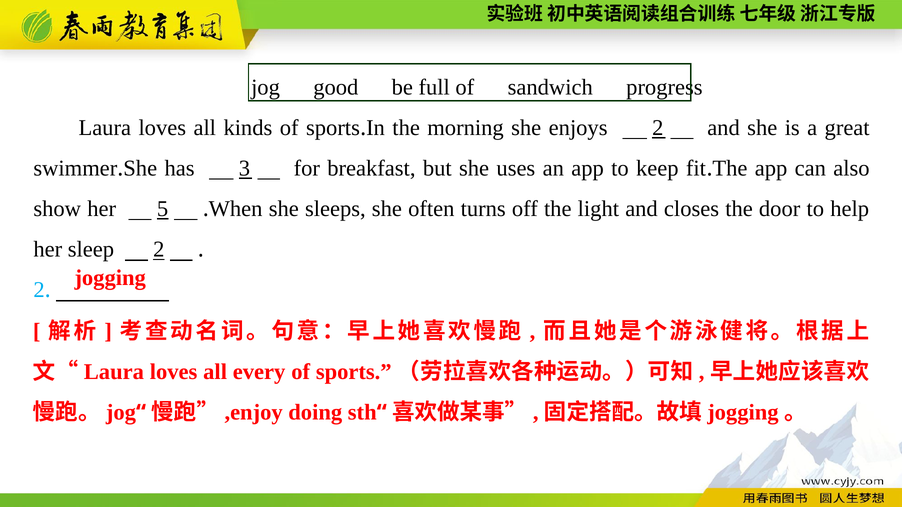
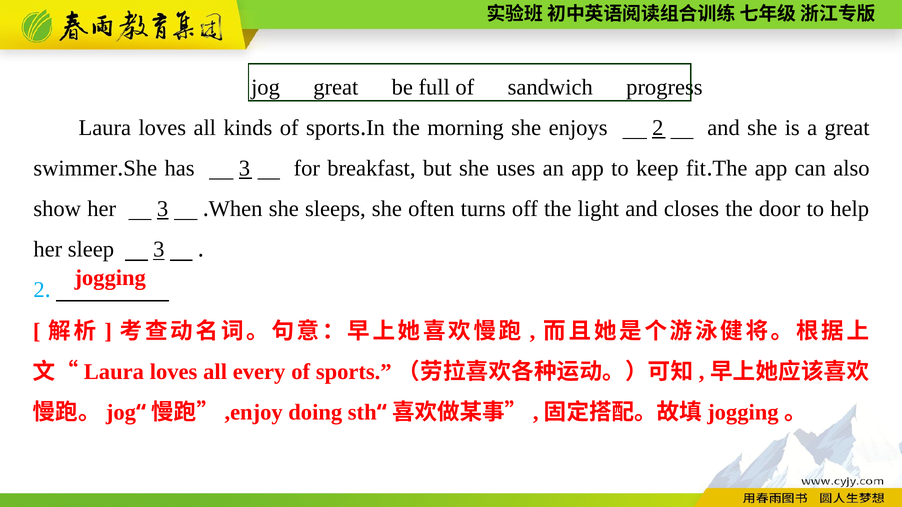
jog good: good -> great (336, 87)
her 5: 5 -> 3 (163, 209)
sleep 2: 2 -> 3 (159, 250)
